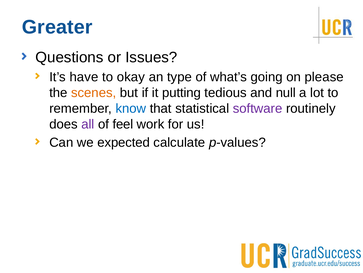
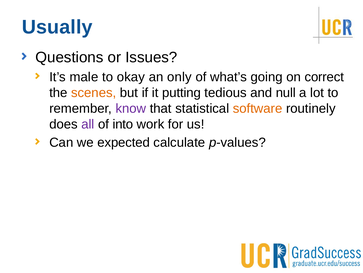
Greater: Greater -> Usually (57, 27)
have: have -> male (84, 77)
type: type -> only (179, 77)
please: please -> correct (324, 77)
know colour: blue -> purple (131, 108)
software colour: purple -> orange (258, 108)
feel: feel -> into (123, 124)
